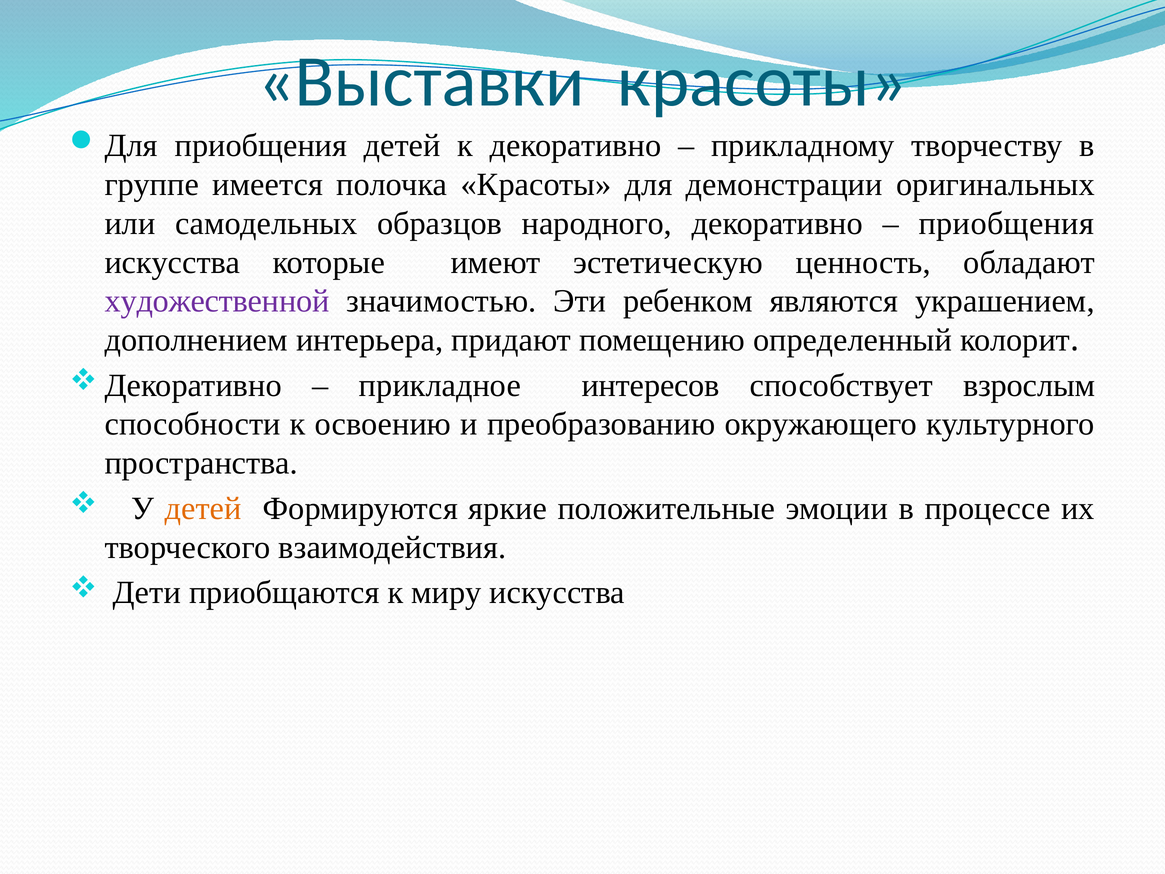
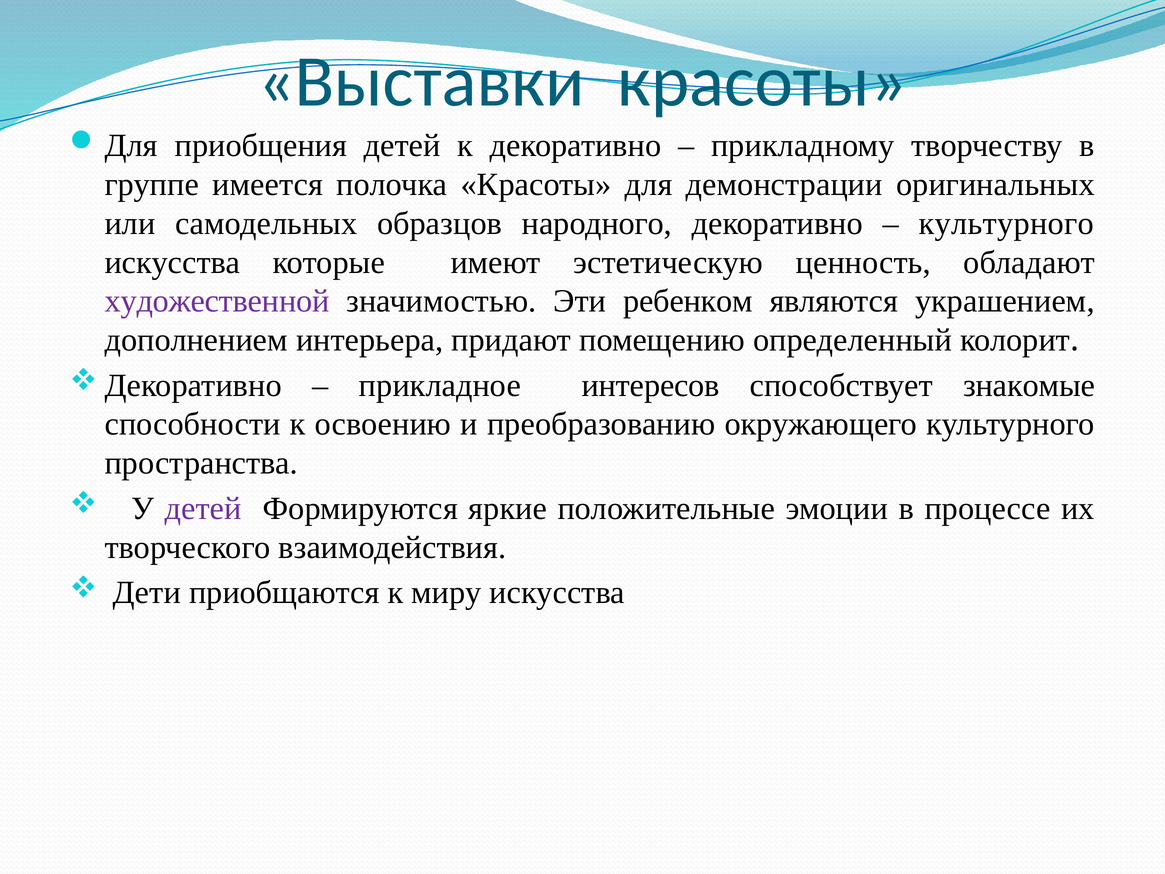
приобщения: приобщения -> культурного (1006, 223)
взрослым: взрослым -> знакомые (1029, 385)
детей colour: orange -> purple (203, 508)
